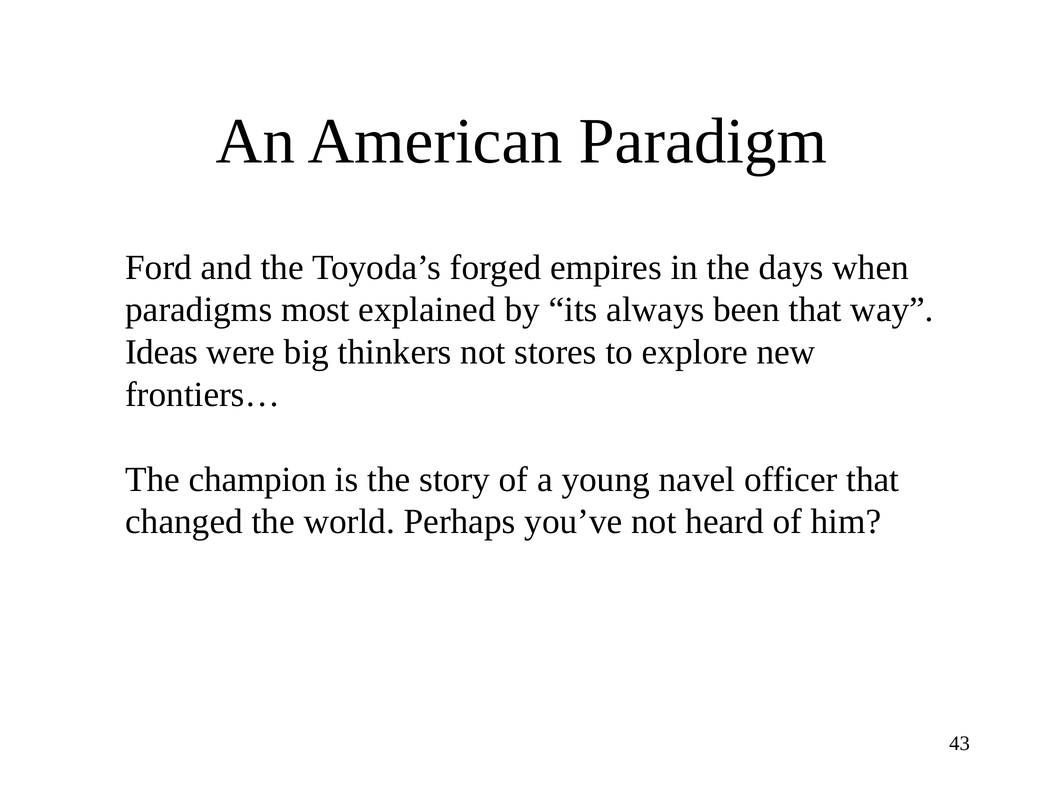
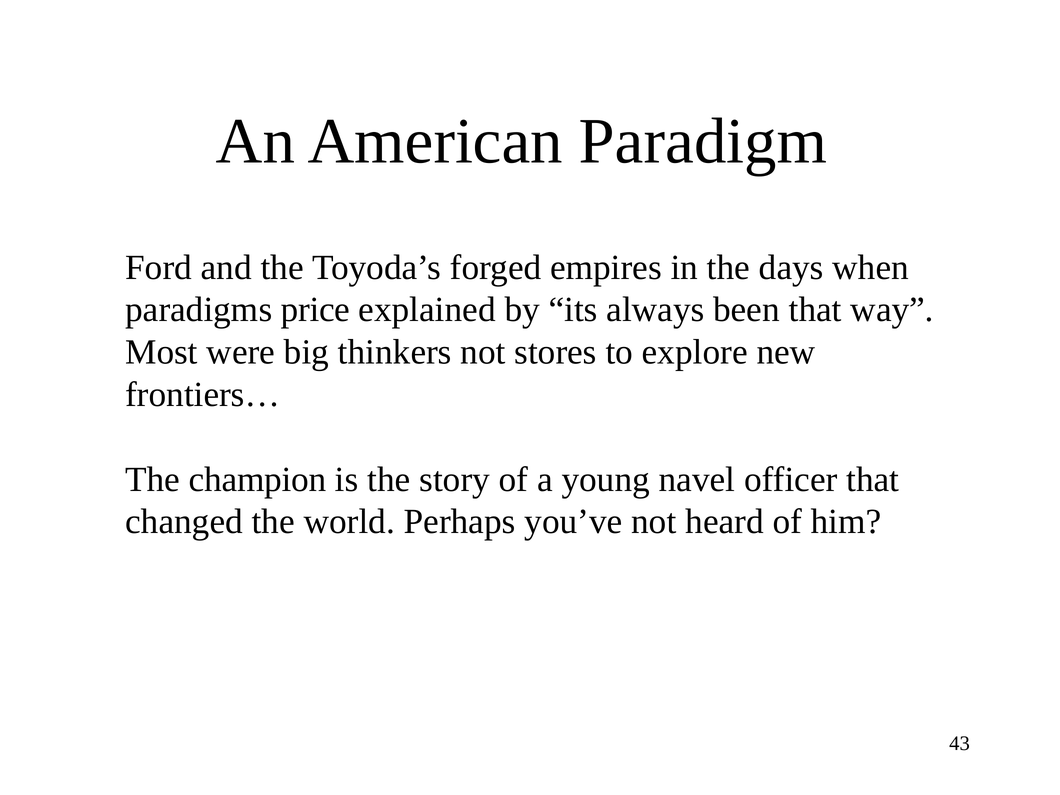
most: most -> price (316, 310)
Ideas: Ideas -> Most (161, 352)
